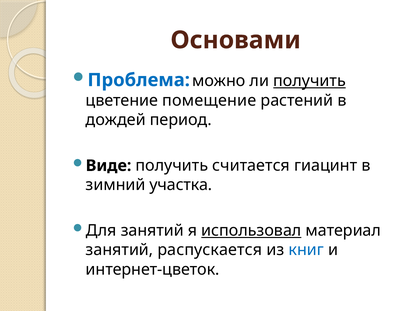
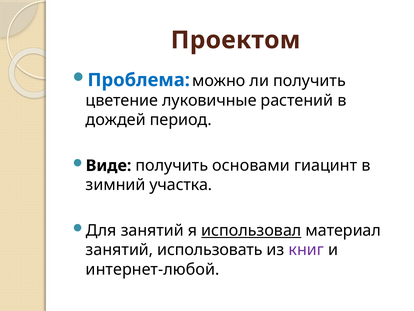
Основами: Основами -> Проектом (236, 40)
получить underline: present -> none (310, 81)
помещение: помещение -> луковичные (209, 100)
считается: считается -> основами (251, 165)
распускается: распускается -> использовать (210, 250)
книг colour: blue -> purple (306, 250)
интернет-цветок: интернет-цветок -> интернет-любой (152, 269)
